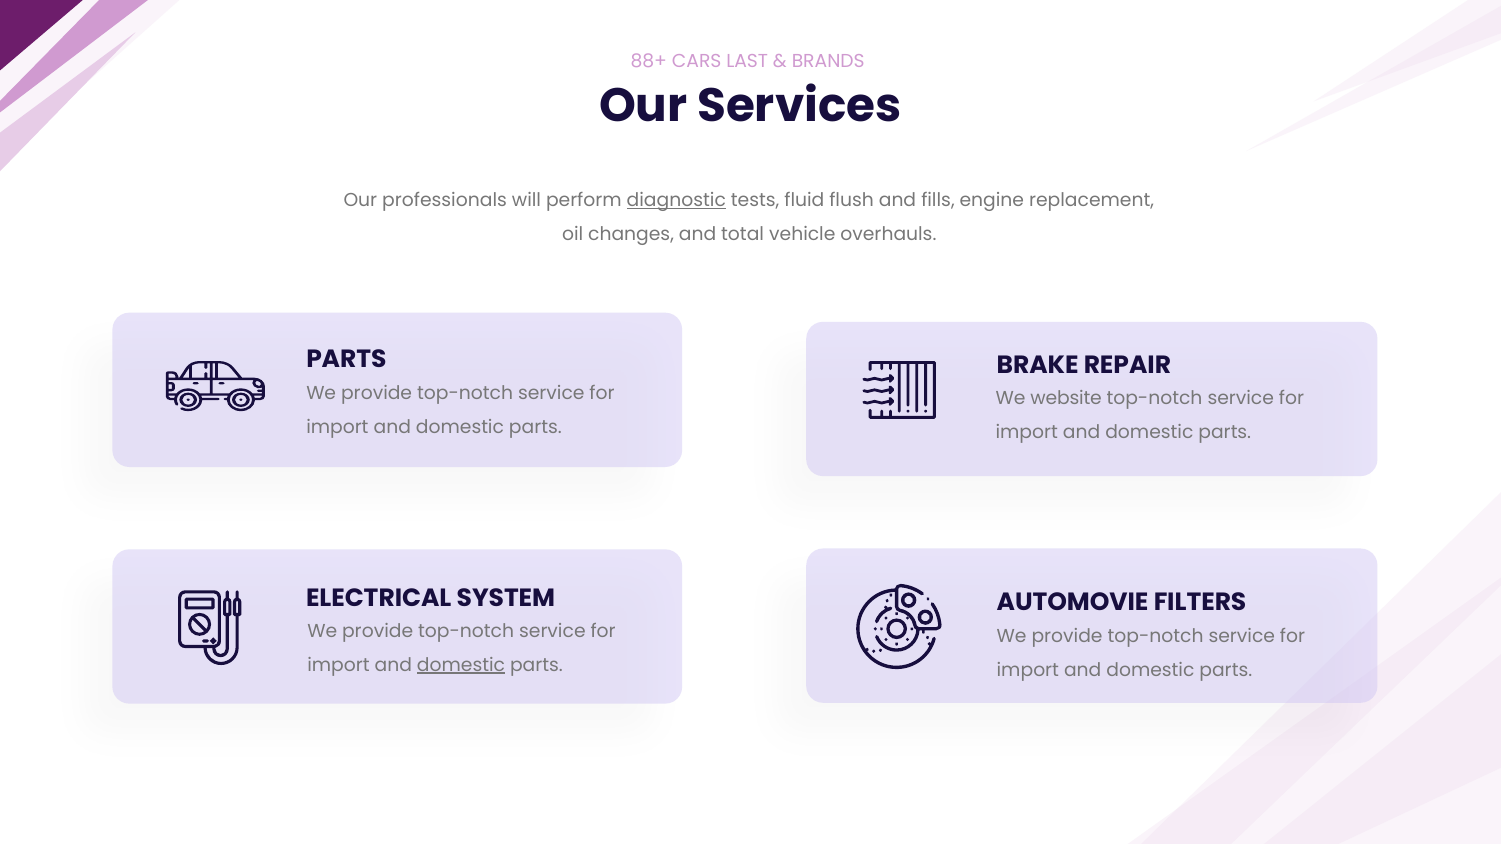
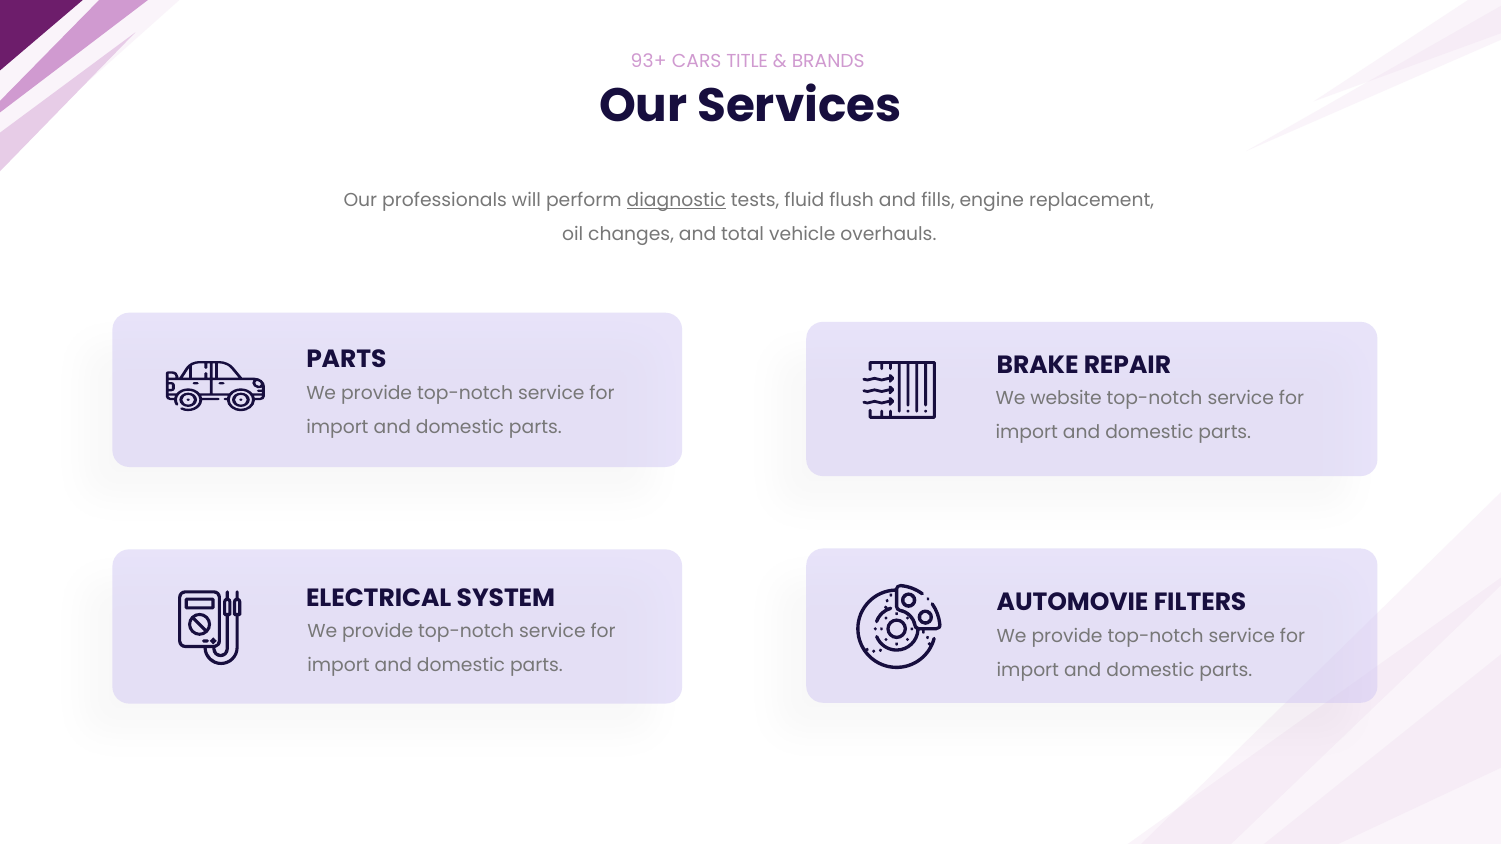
88+: 88+ -> 93+ (649, 62)
LAST: LAST -> TITLE (747, 62)
domestic underline: present -> none (461, 665)
